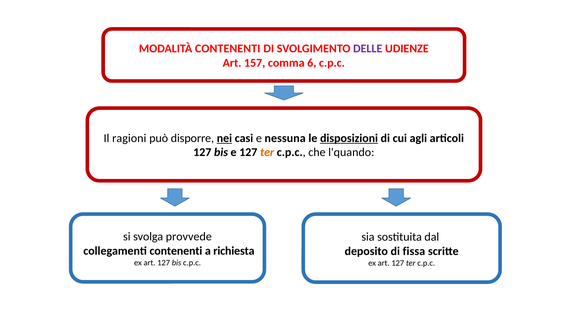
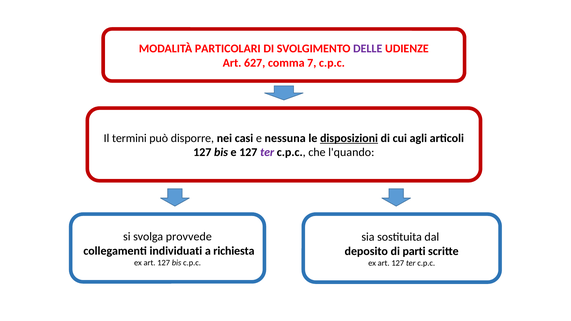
MODALITÀ CONTENENTI: CONTENENTI -> PARTICOLARI (228, 49)
157: 157 -> 627 (255, 63)
6: 6 -> 7 (312, 63)
ragioni: ragioni -> termini (129, 138)
nei underline: present -> none (224, 138)
ter colour: orange -> purple (267, 152)
collegamenti contenenti: contenenti -> individuati (176, 251)
fissa: fissa -> parti (414, 251)
